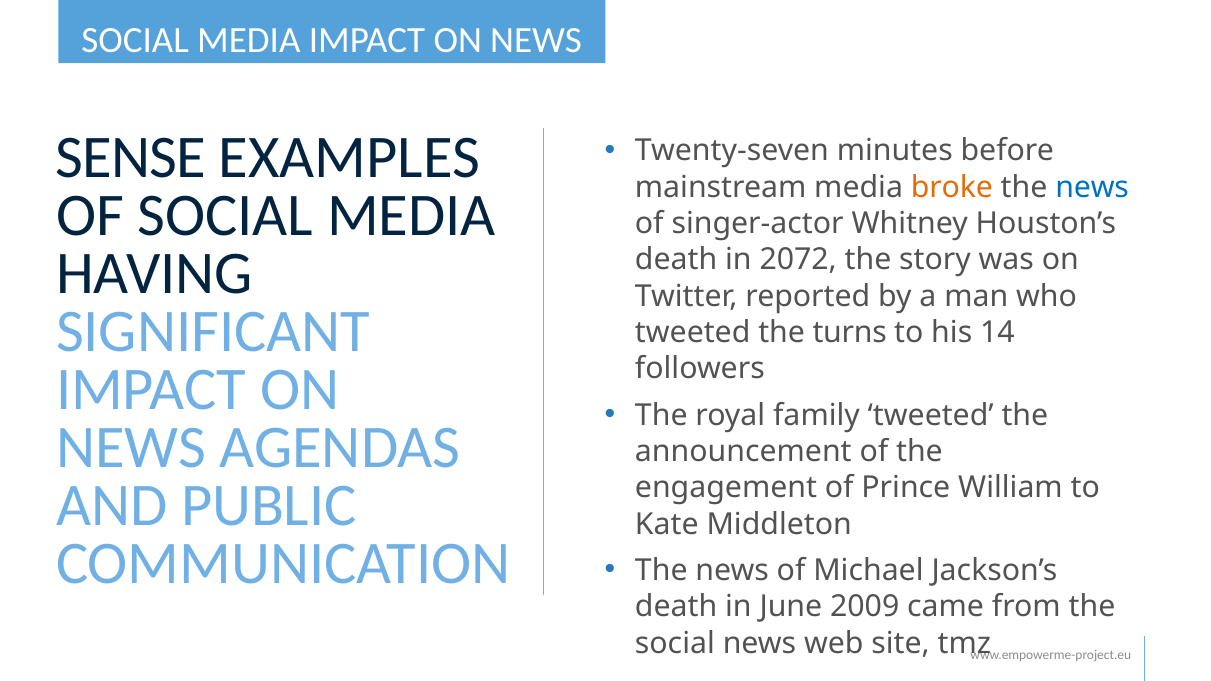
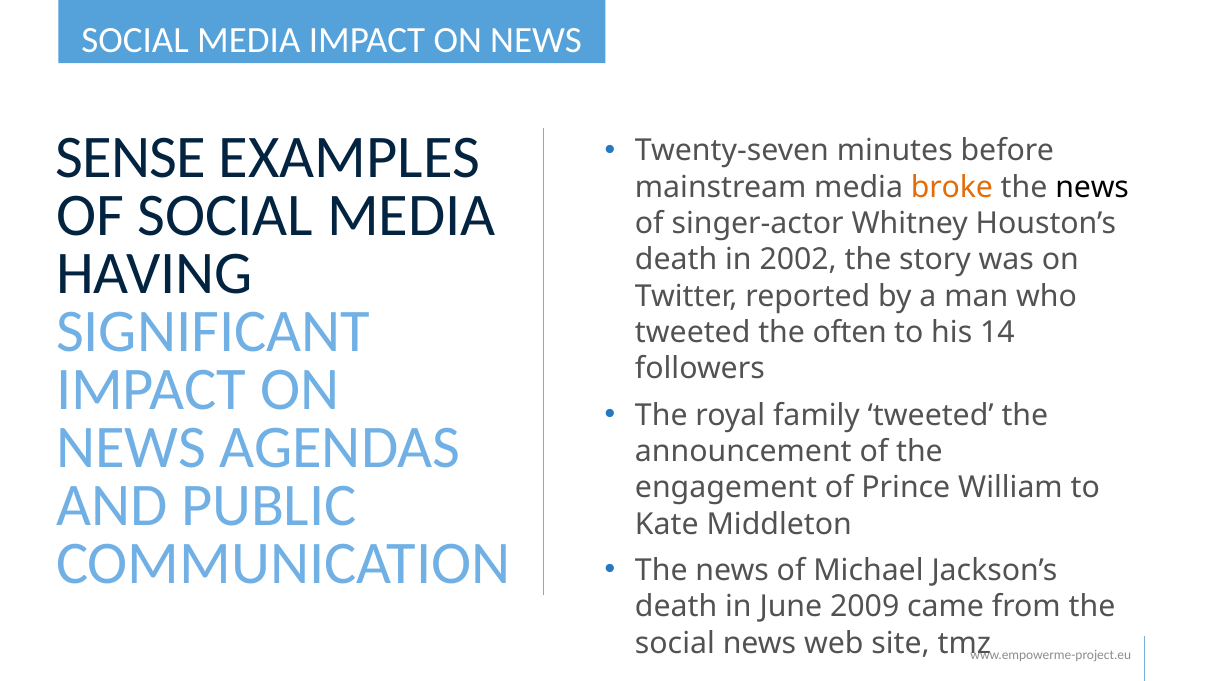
news colour: blue -> black (1092, 187)
2072: 2072 -> 2002 (798, 260)
turns: turns -> often (850, 332)
